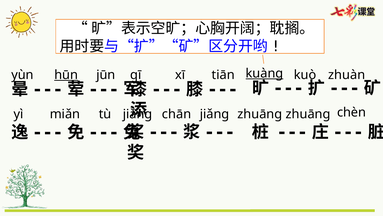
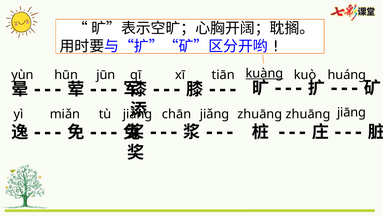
hūn underline: present -> none (66, 75)
zhuàn: zhuàn -> huáng (347, 75)
chèn: chèn -> jiāng (352, 112)
